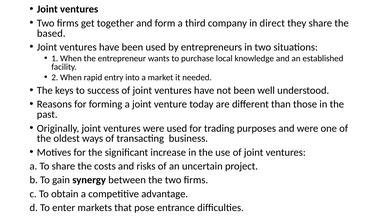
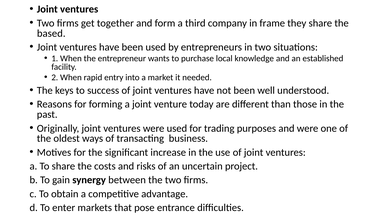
direct: direct -> frame (272, 23)
